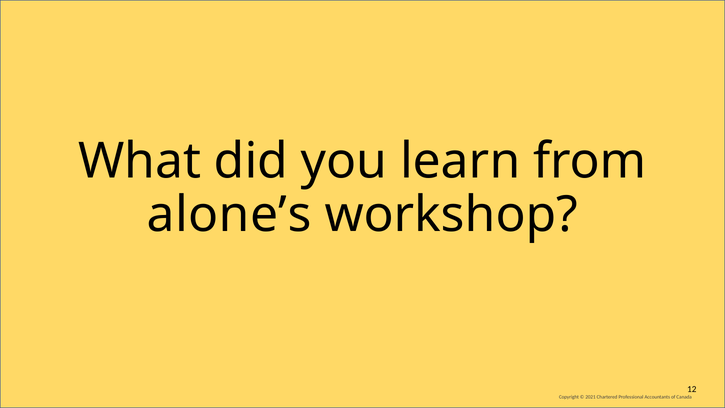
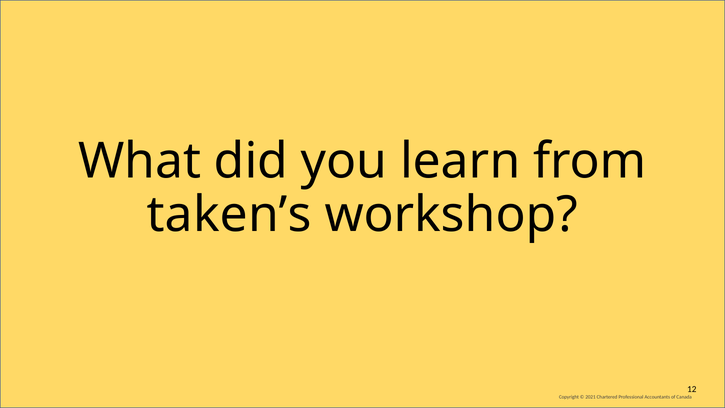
alone’s: alone’s -> taken’s (229, 215)
